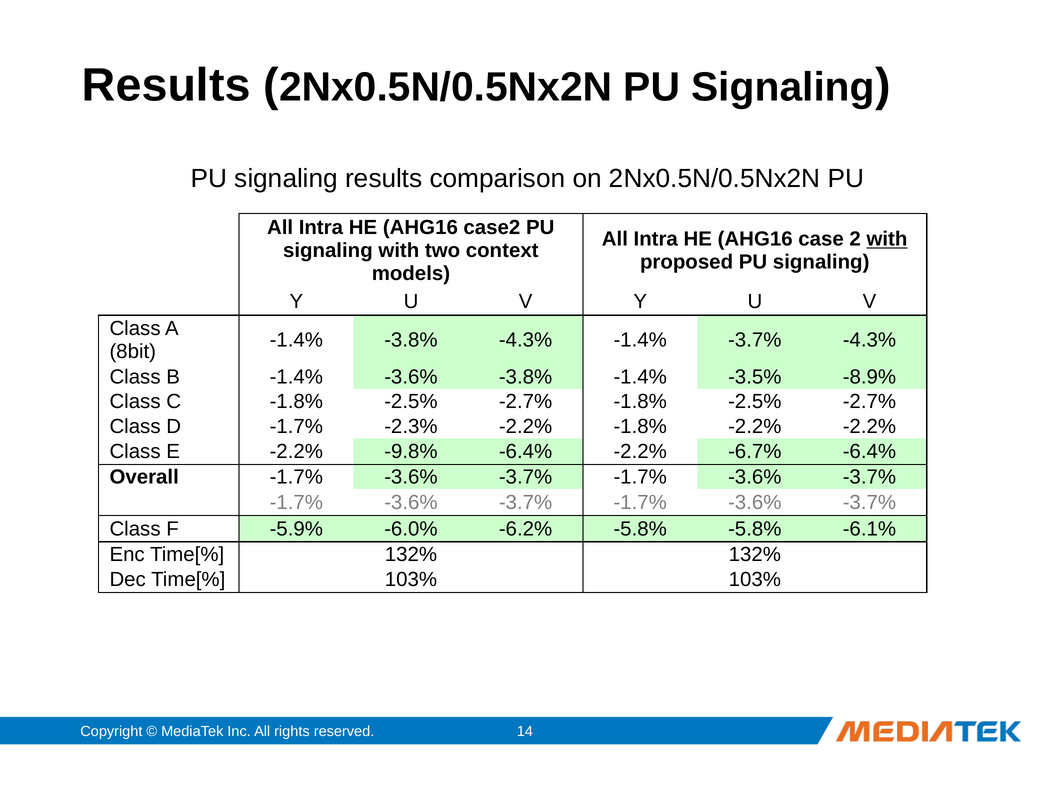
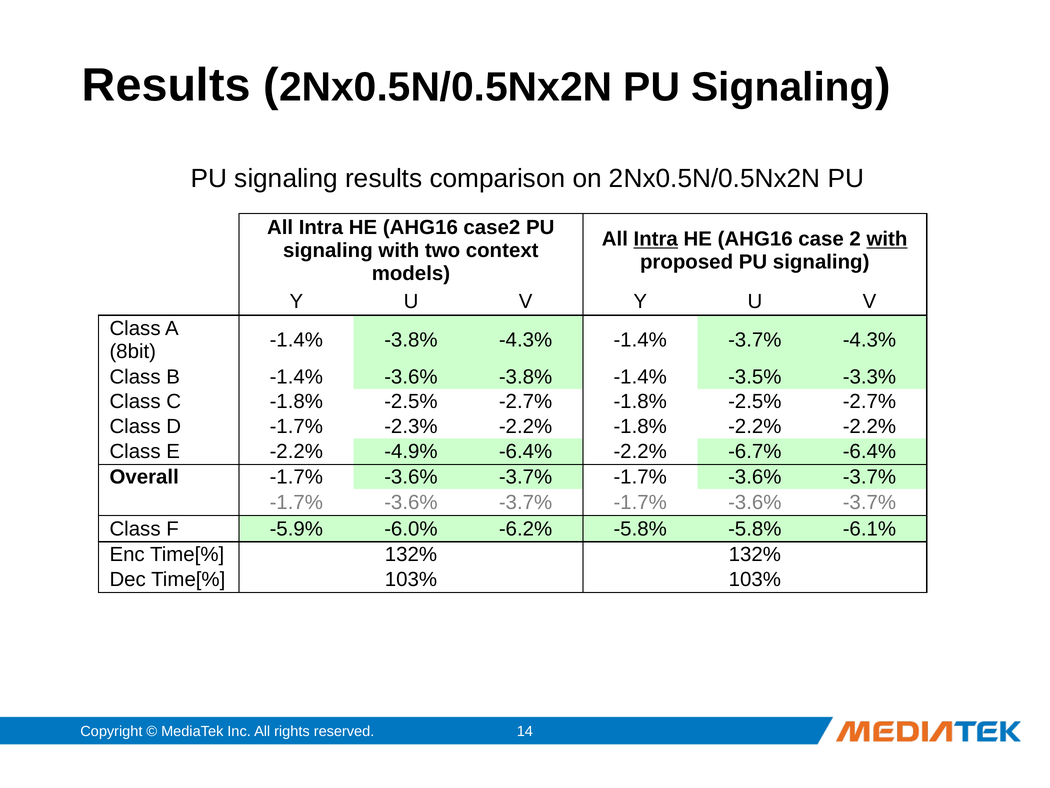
Intra underline: none -> present (656, 239)
-8.9%: -8.9% -> -3.3% (869, 377)
-9.8%: -9.8% -> -4.9% (411, 451)
